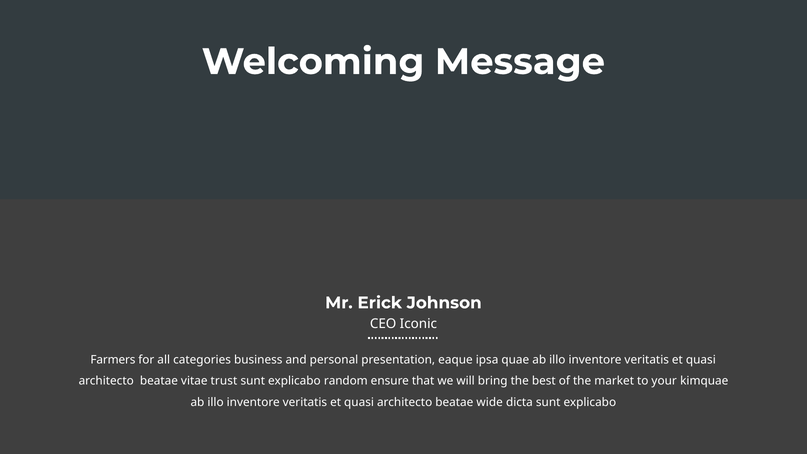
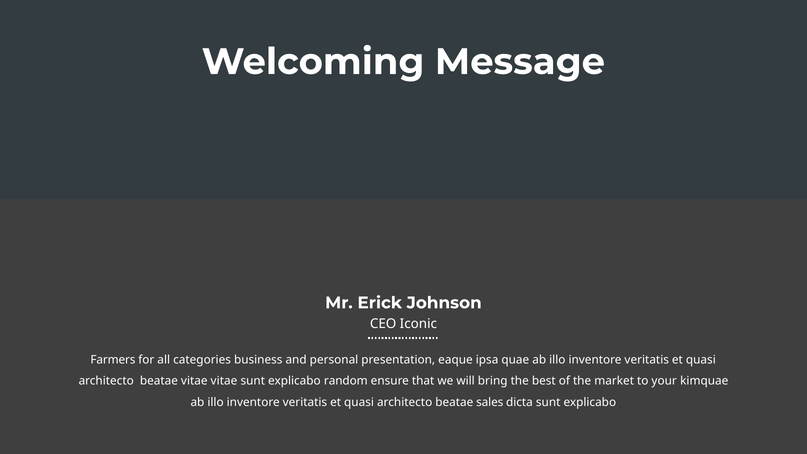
vitae trust: trust -> vitae (224, 381)
wide: wide -> sales (490, 402)
